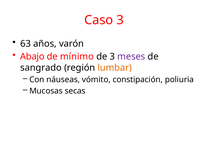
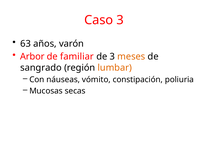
Abajo: Abajo -> Arbor (32, 57)
mínimo: mínimo -> familiar (77, 57)
meses colour: purple -> orange (131, 57)
